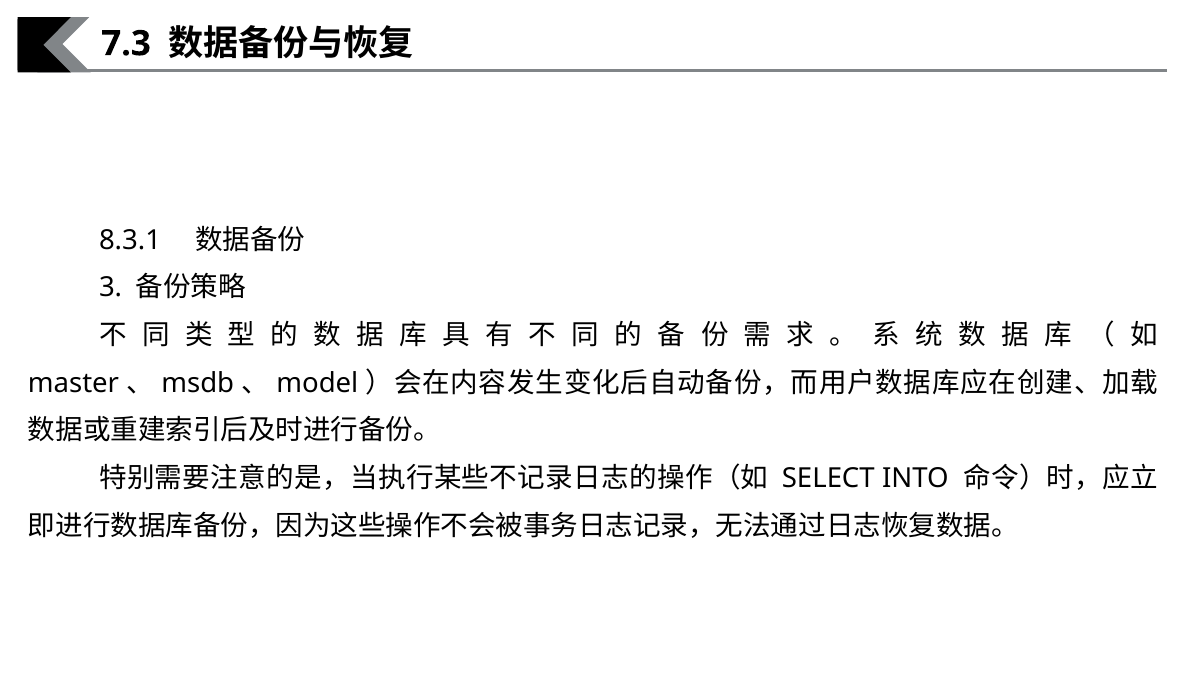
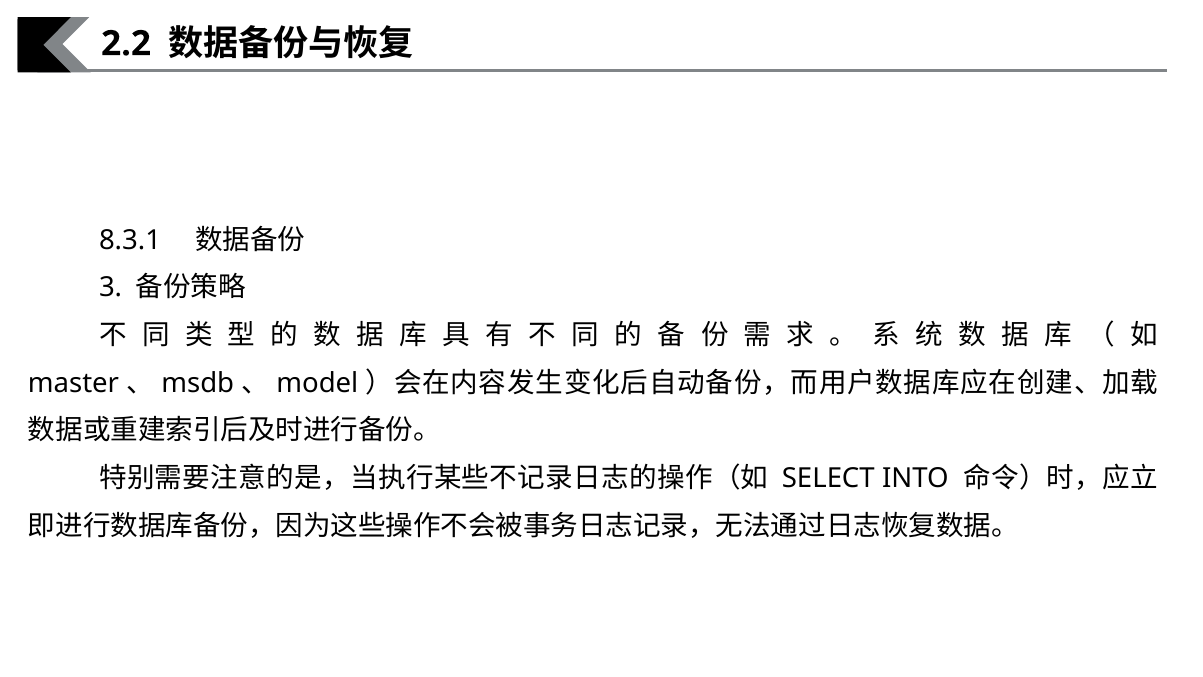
7.3: 7.3 -> 2.2 (126, 44)
